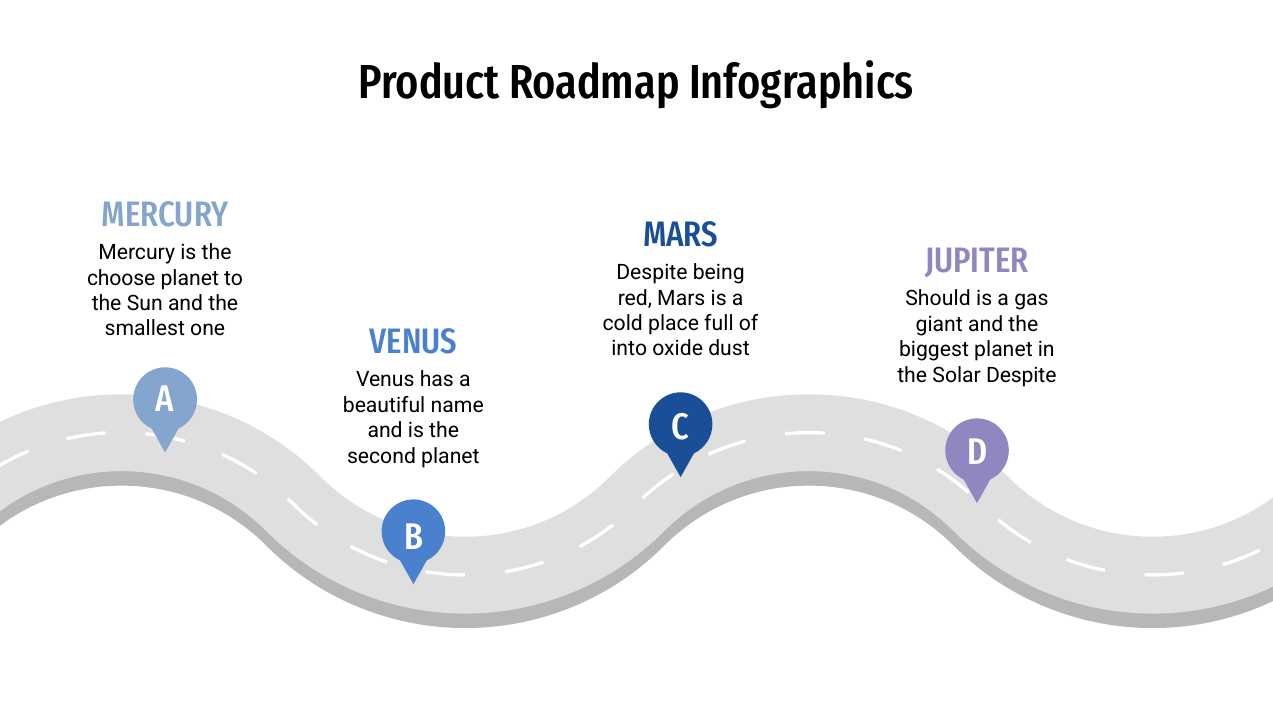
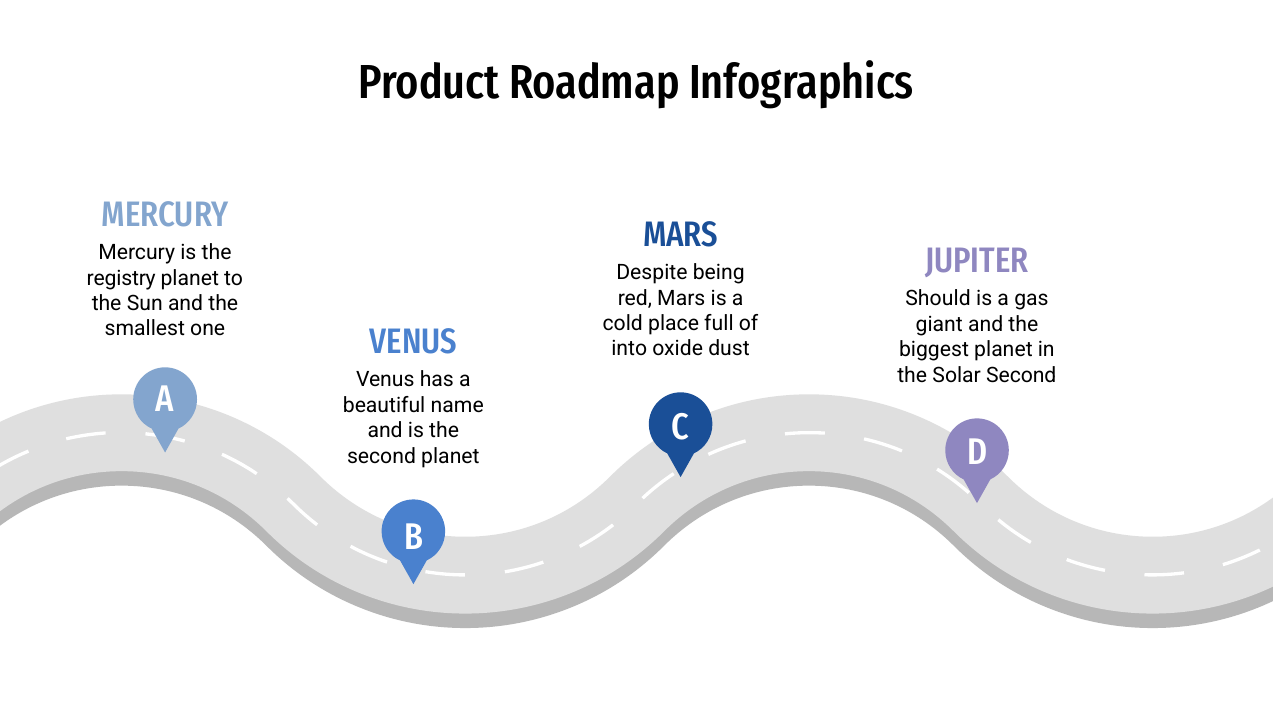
choose: choose -> registry (121, 278)
Solar Despite: Despite -> Second (1021, 375)
